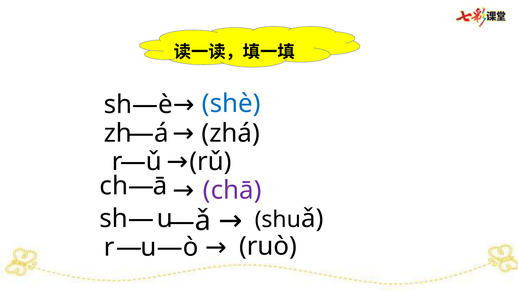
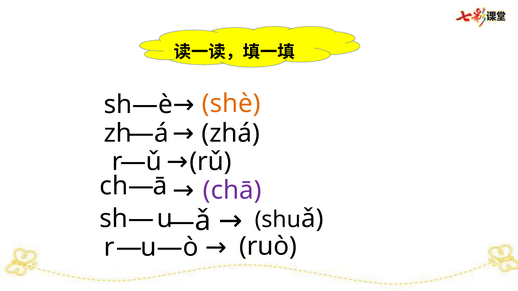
shè colour: blue -> orange (231, 104)
